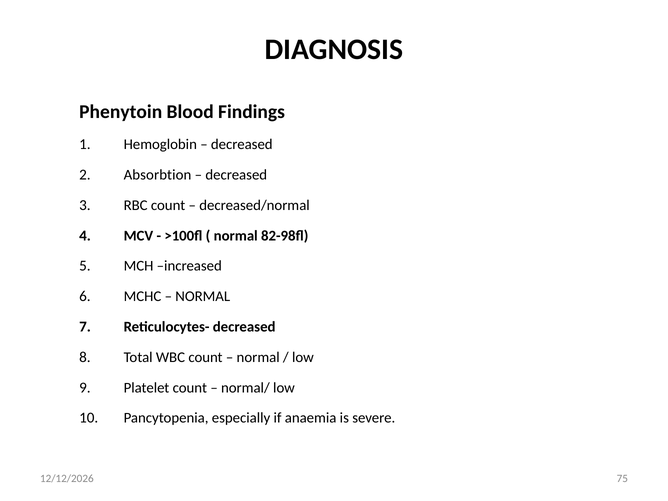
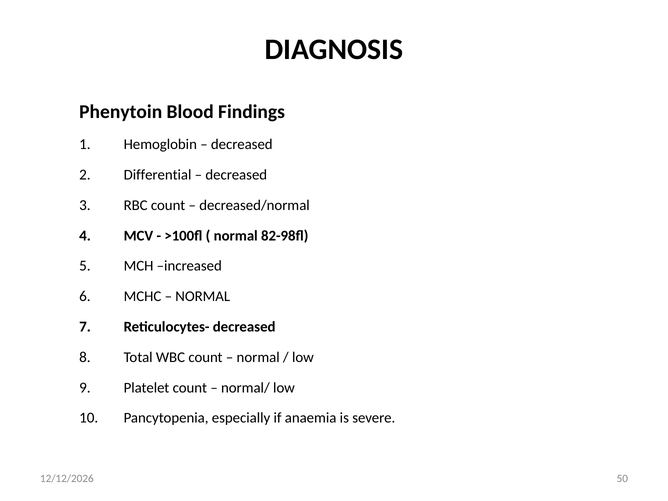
Absorbtion: Absorbtion -> Differential (158, 175)
75: 75 -> 50 (622, 478)
